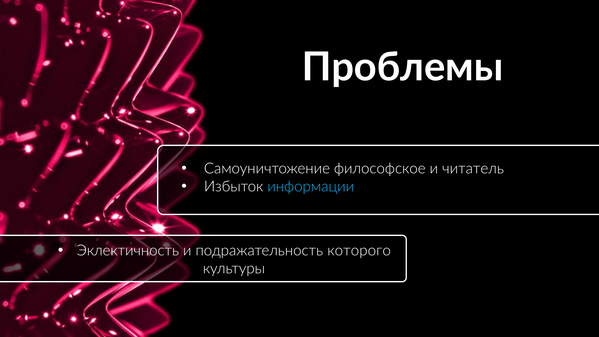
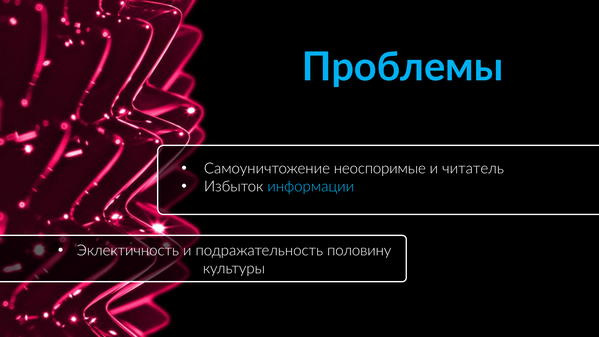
Проблемы colour: white -> light blue (403, 67)
философское: философское -> неоспоримые (380, 169)
которого: которого -> половину (359, 251)
